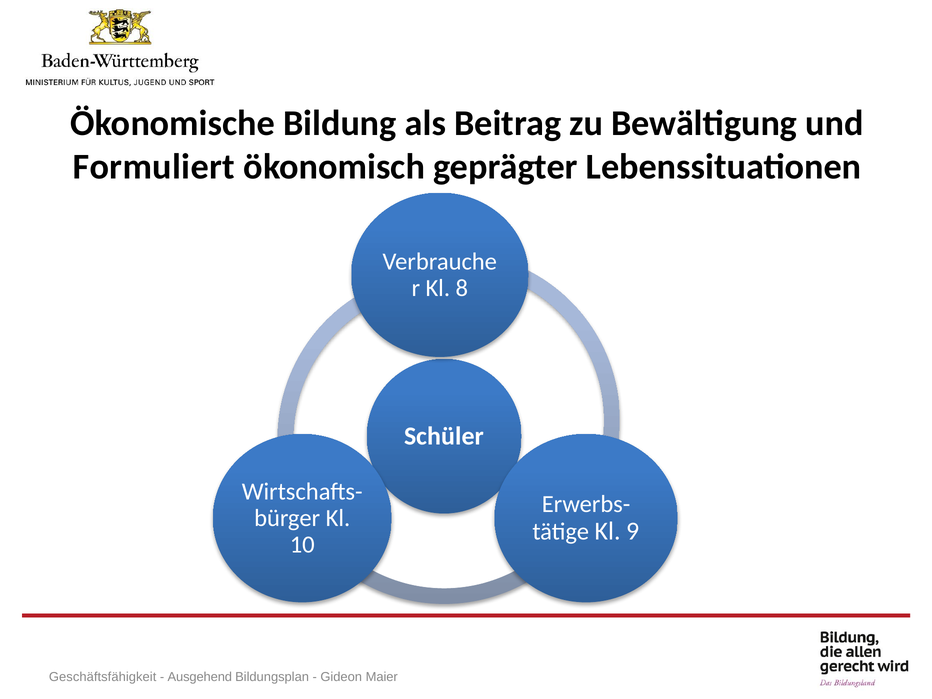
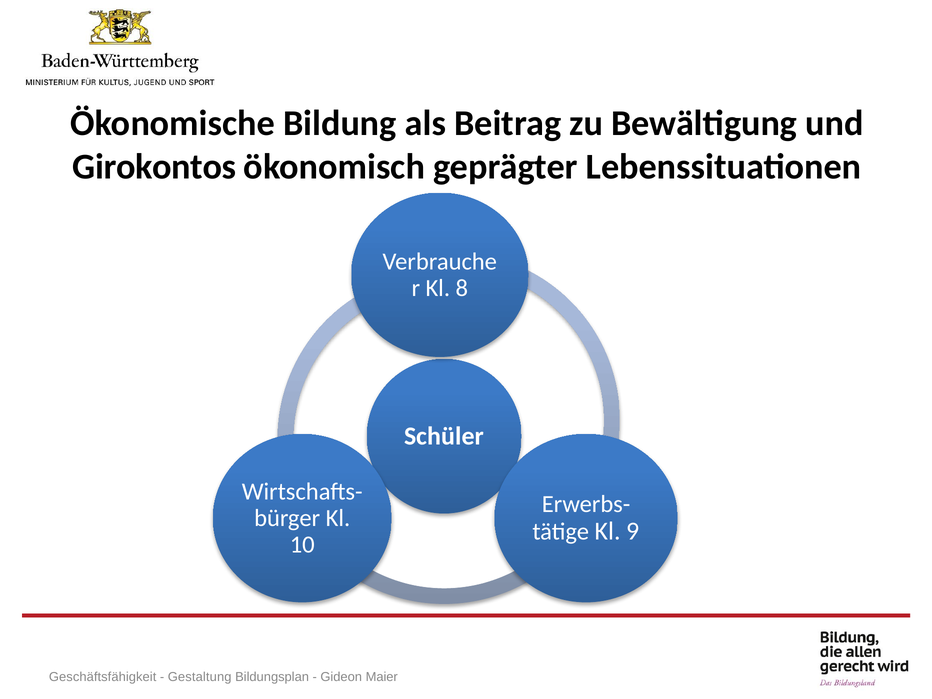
Formuliert: Formuliert -> Girokontos (154, 167)
Ausgehend: Ausgehend -> Gestaltung (200, 677)
